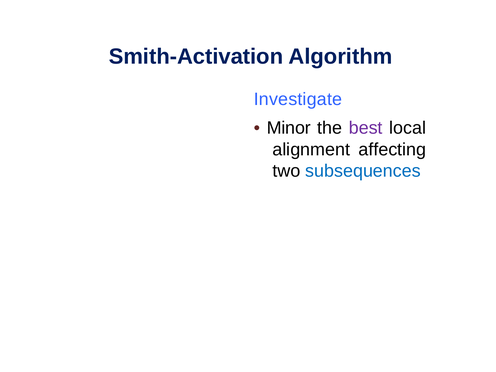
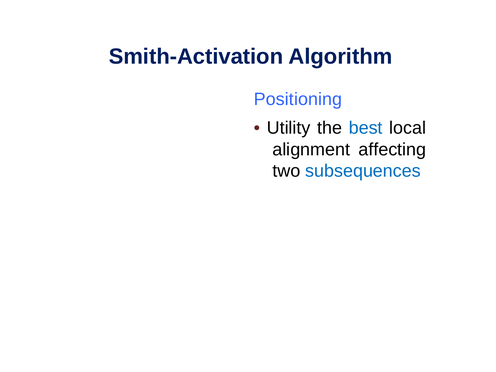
Investigate: Investigate -> Positioning (298, 99)
Minor: Minor -> Utility (289, 128)
best colour: purple -> blue (366, 128)
